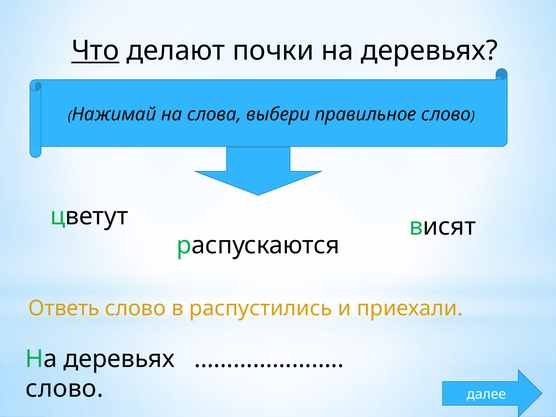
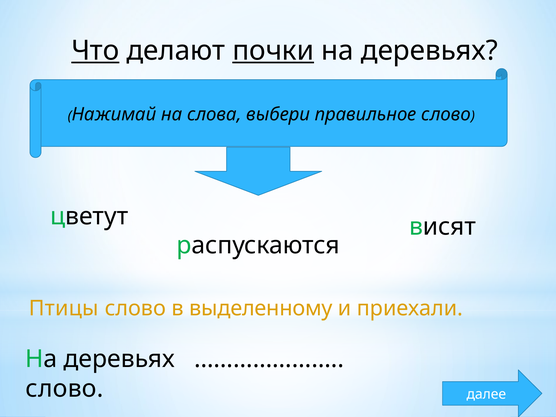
почки underline: none -> present (273, 51)
Ответь: Ответь -> Птицы (64, 308)
распустились: распустились -> выделенному (261, 308)
